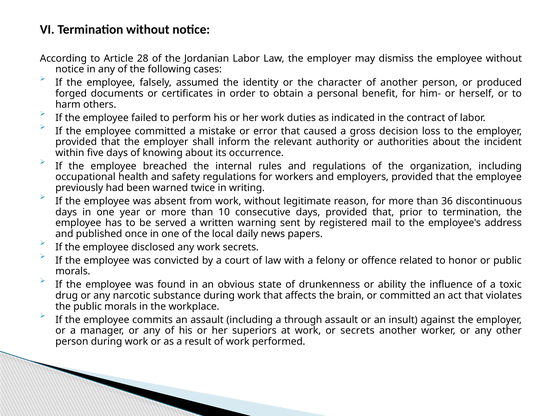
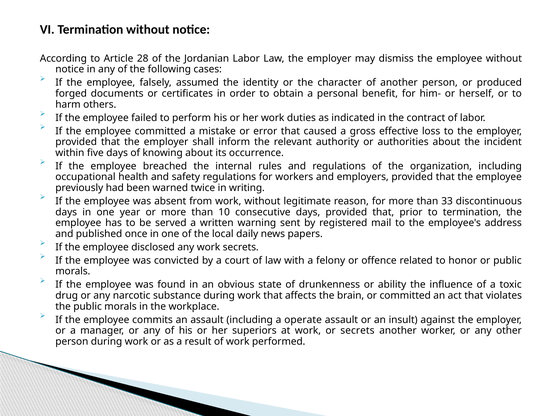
decision: decision -> effective (399, 131)
36: 36 -> 33 (447, 201)
through: through -> operate (303, 320)
